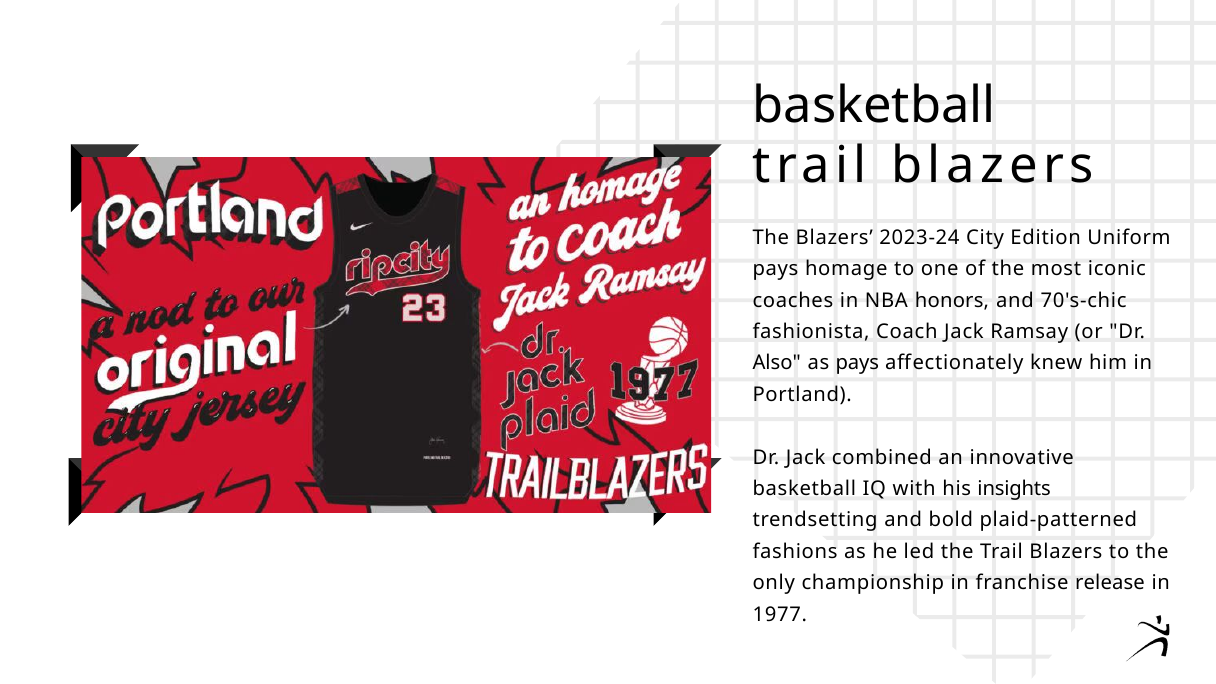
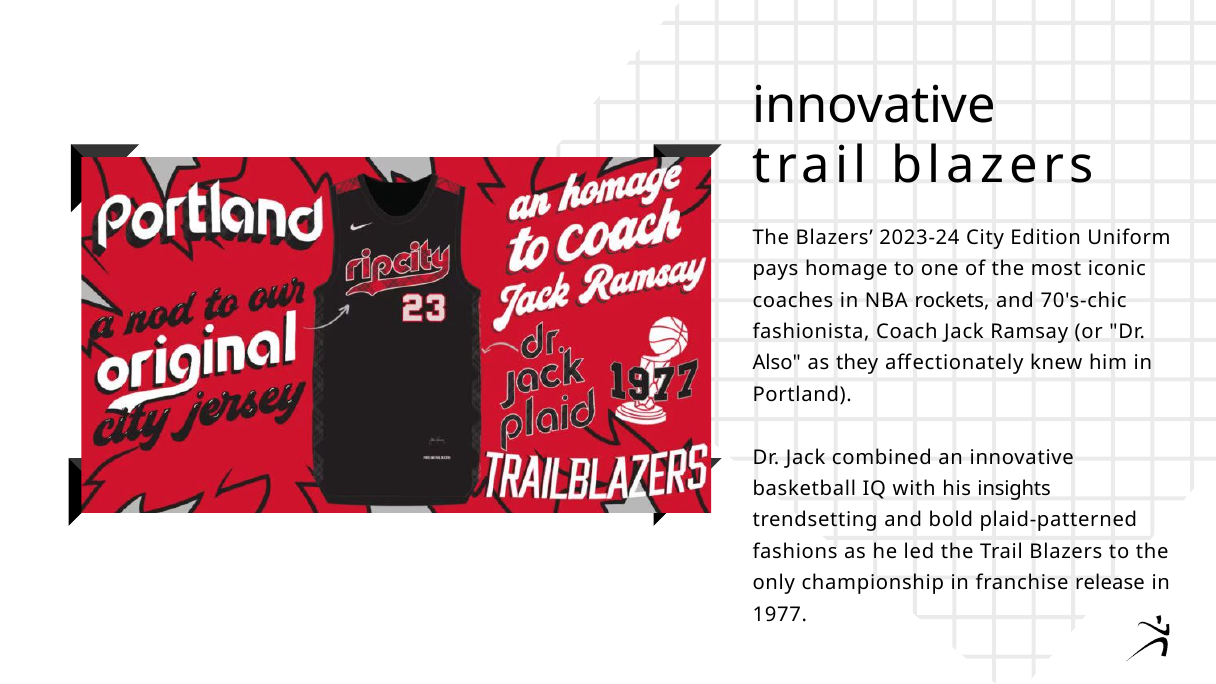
basketball: basketball -> innovative (874, 105)
honors: honors -> rockets (952, 300)
as pays: pays -> they (857, 363)
